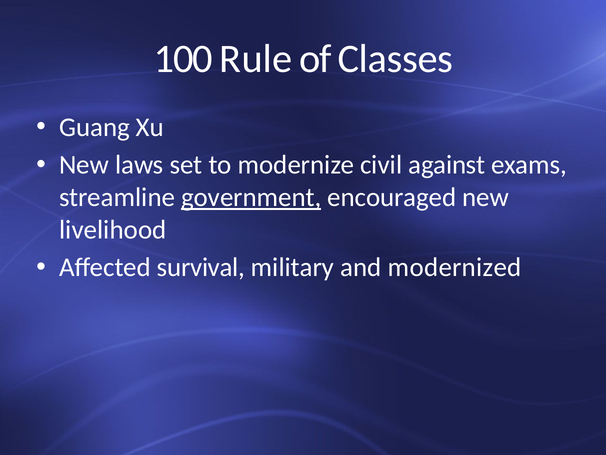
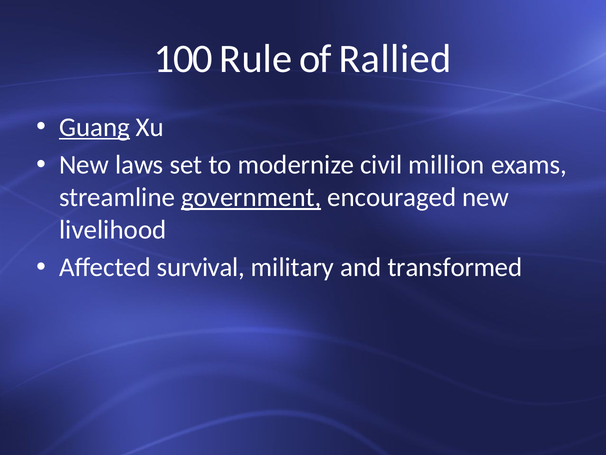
Classes: Classes -> Rallied (395, 59)
Guang underline: none -> present (94, 127)
against: against -> million (447, 165)
modernized: modernized -> transformed (455, 267)
